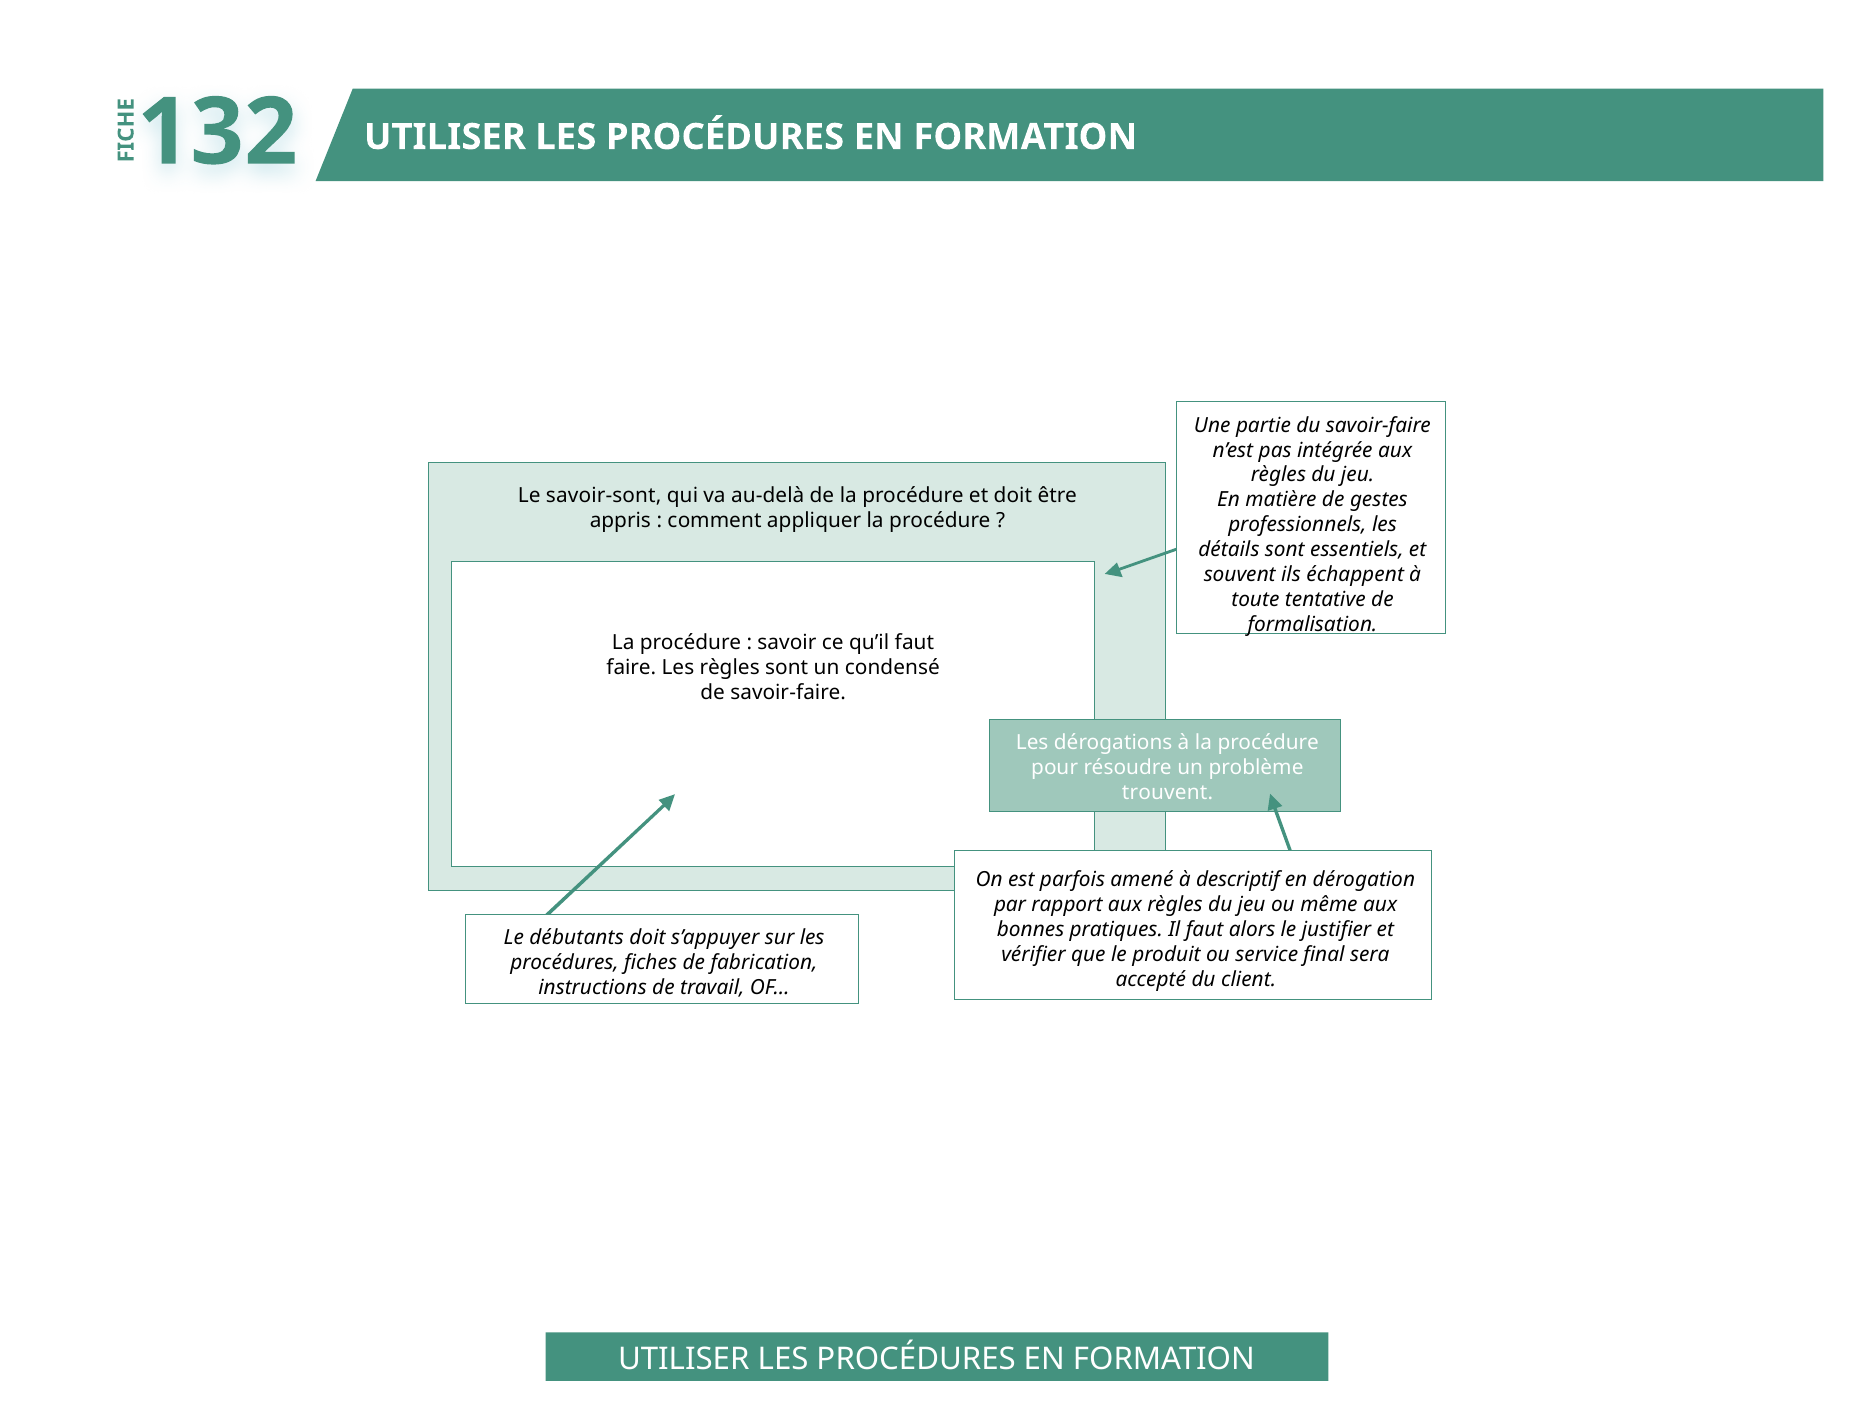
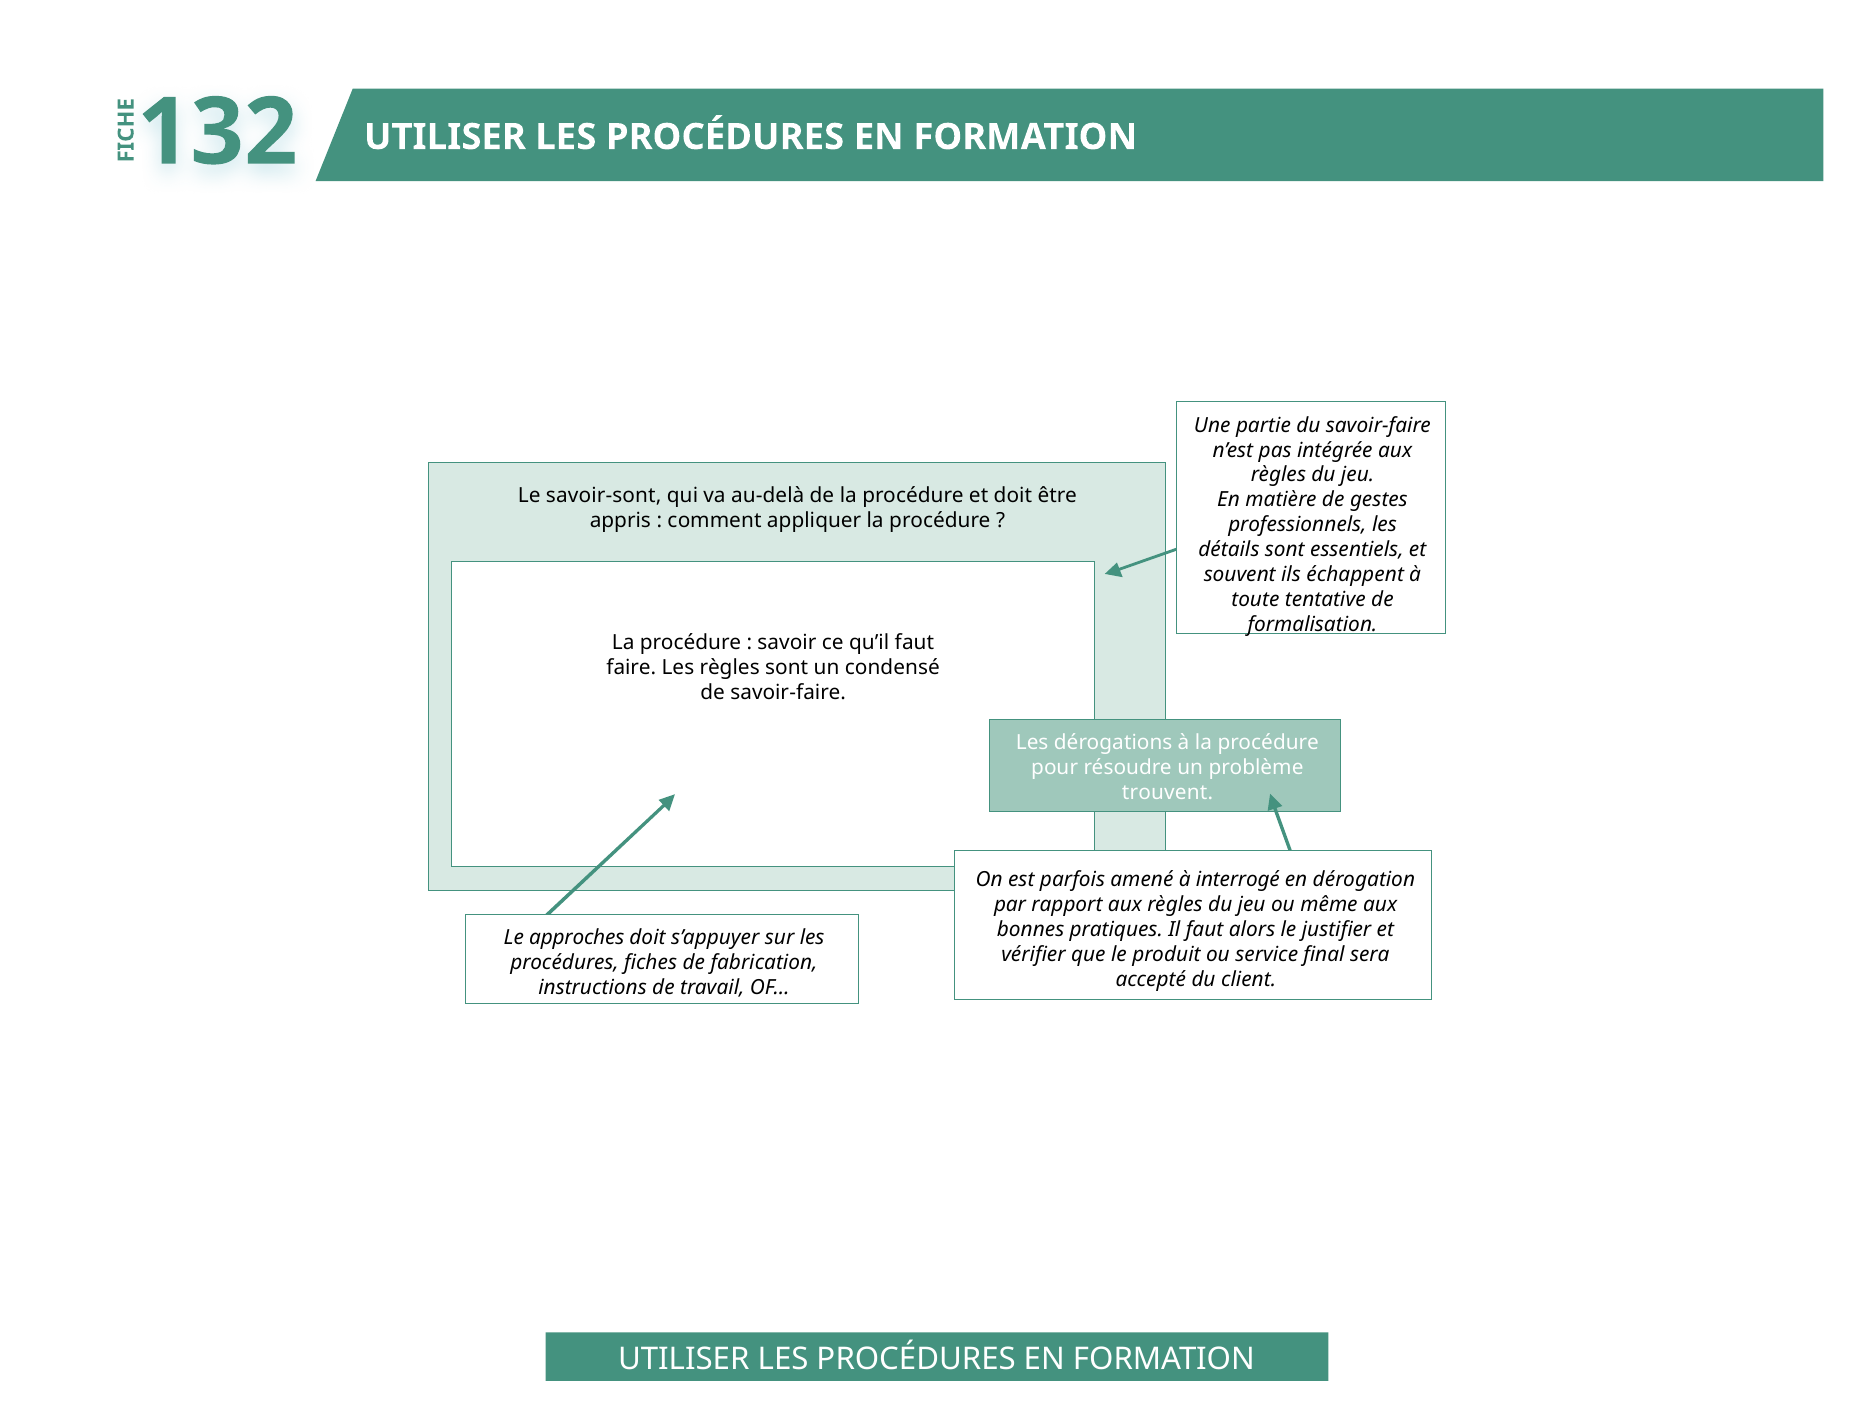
descriptif: descriptif -> interrogé (1238, 880)
débutants: débutants -> approches (577, 938)
